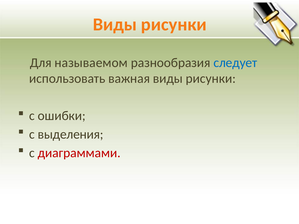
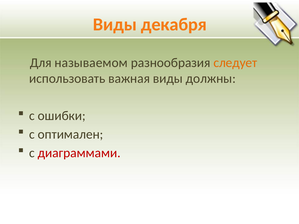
рисунки: рисунки -> декабря (174, 25)
следует colour: blue -> orange (235, 63)
рисунки: рисунки -> должны (211, 79)
выделения: выделения -> оптимален (71, 135)
